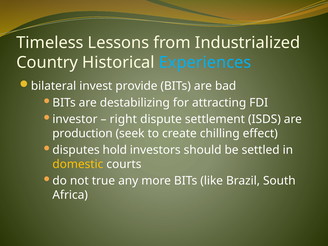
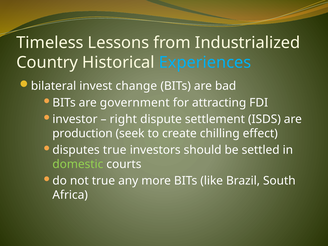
provide: provide -> change (136, 86)
destabilizing: destabilizing -> government (135, 103)
disputes hold: hold -> true (115, 150)
domestic colour: yellow -> light green (78, 164)
